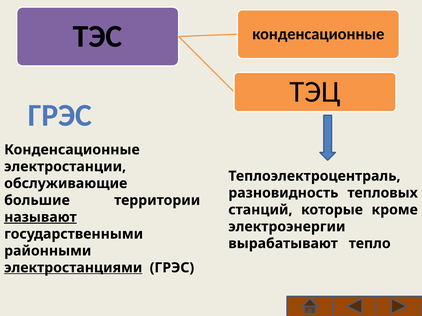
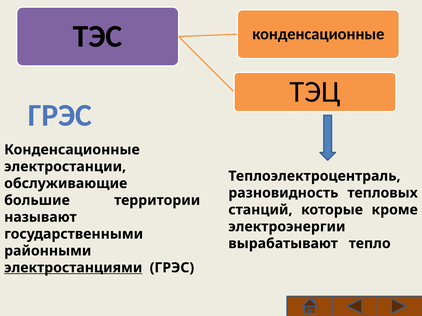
называют underline: present -> none (40, 217)
